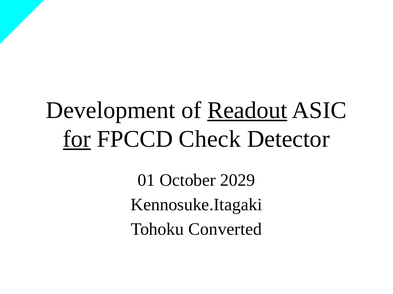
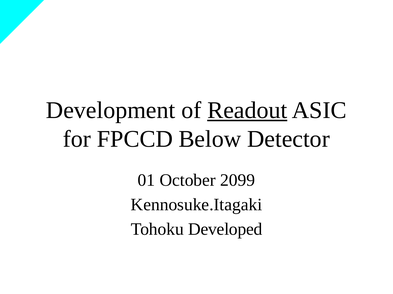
for underline: present -> none (77, 139)
Check: Check -> Below (210, 139)
2029: 2029 -> 2099 (238, 181)
Converted: Converted -> Developed (225, 230)
